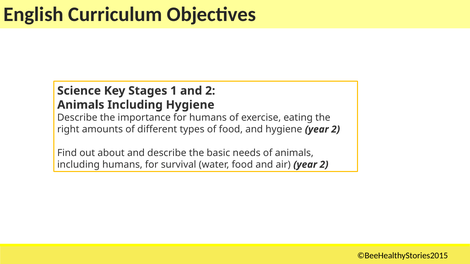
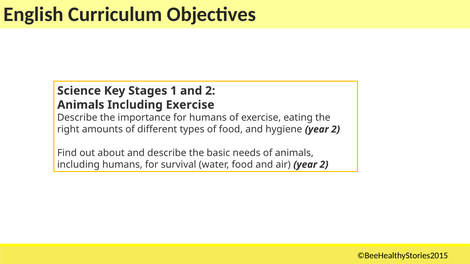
Including Hygiene: Hygiene -> Exercise (190, 105)
